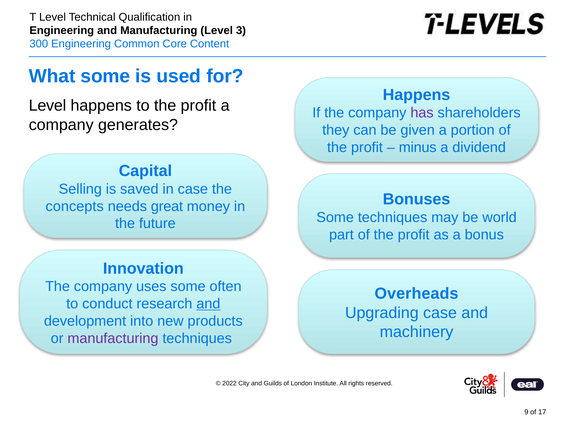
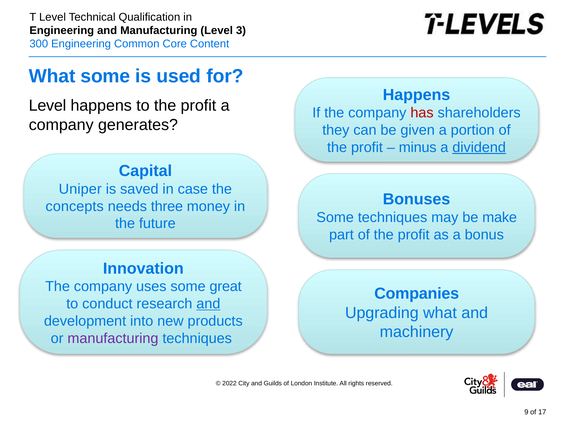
has colour: purple -> red (422, 113)
dividend underline: none -> present (479, 147)
Selling: Selling -> Uniper (80, 189)
great: great -> three (167, 206)
world: world -> make (500, 218)
often: often -> great (226, 287)
Overheads: Overheads -> Companies (417, 294)
Upgrading case: case -> what (440, 313)
